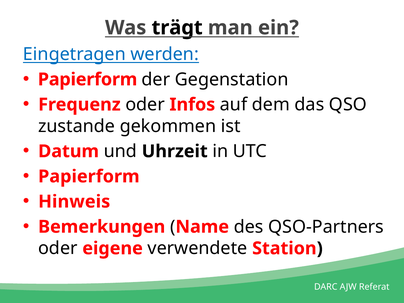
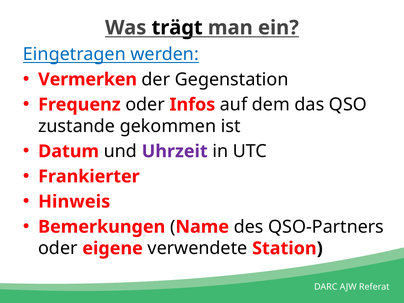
Papierform: Papierform -> Vermerken (88, 79)
Uhrzeit colour: black -> purple (175, 151)
Papierform: Papierform -> Frankierter (89, 176)
